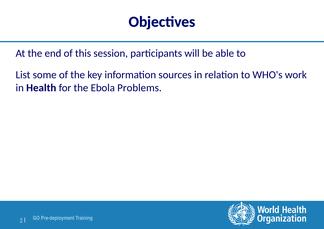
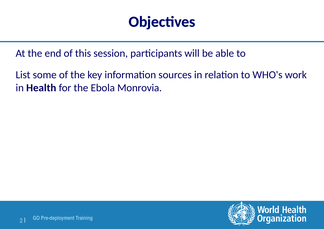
Problems: Problems -> Monrovia (140, 88)
